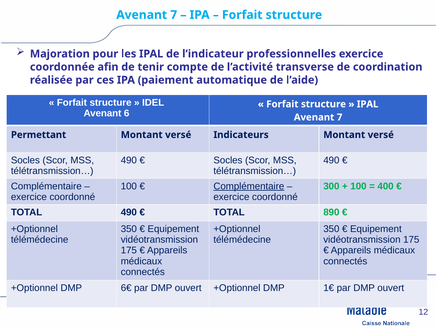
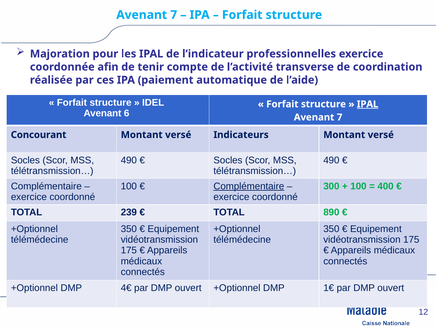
IPAL underline: none -> present (368, 104)
Permettant: Permettant -> Concourant (39, 135)
TOTAL 490: 490 -> 239 (129, 212)
6€: 6€ -> 4€ (126, 288)
